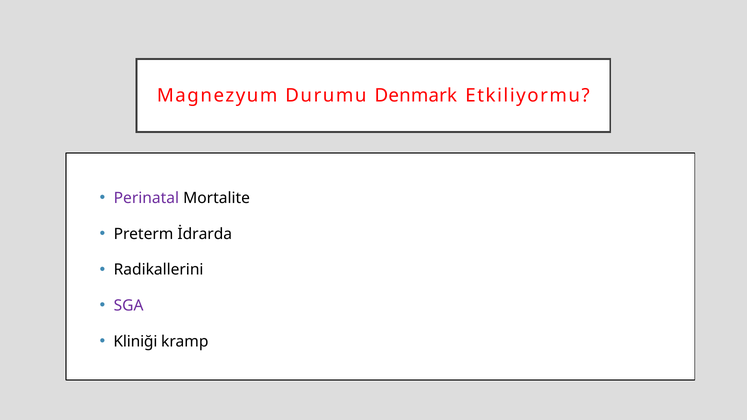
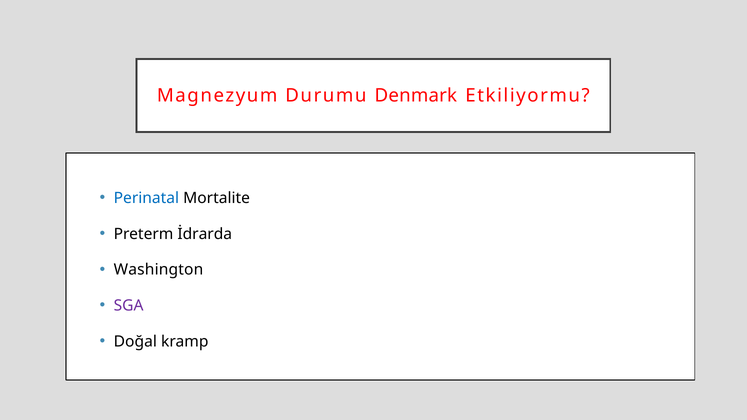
Perinatal colour: purple -> blue (146, 198)
Radikallerini: Radikallerini -> Washington (158, 270)
Kliniği: Kliniği -> Doğal (135, 342)
